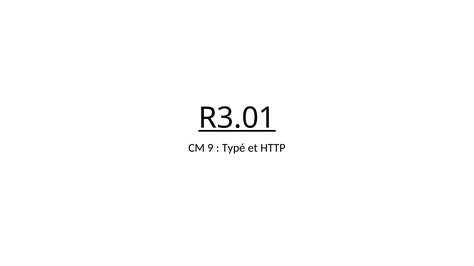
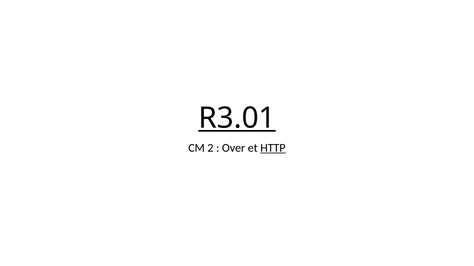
9: 9 -> 2 (210, 148)
Typé: Typé -> Over (234, 148)
HTTP underline: none -> present (273, 148)
